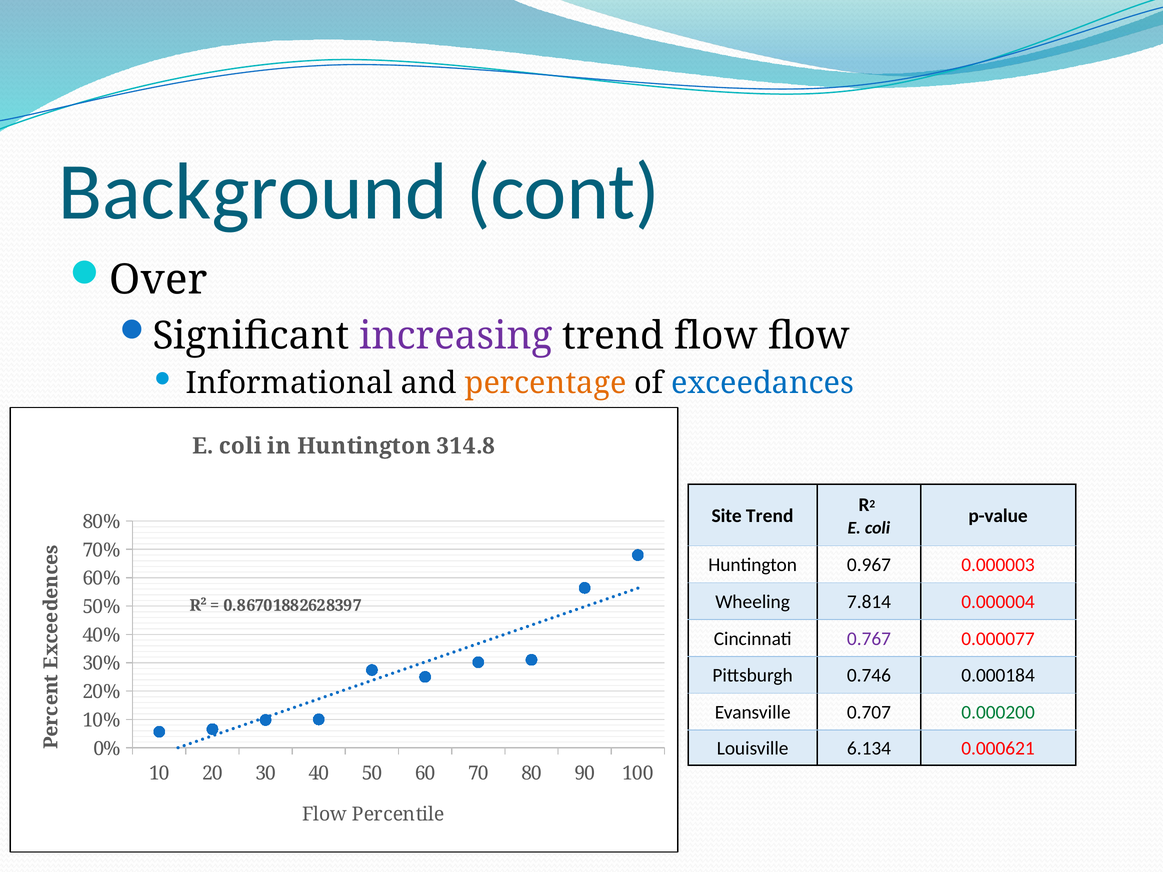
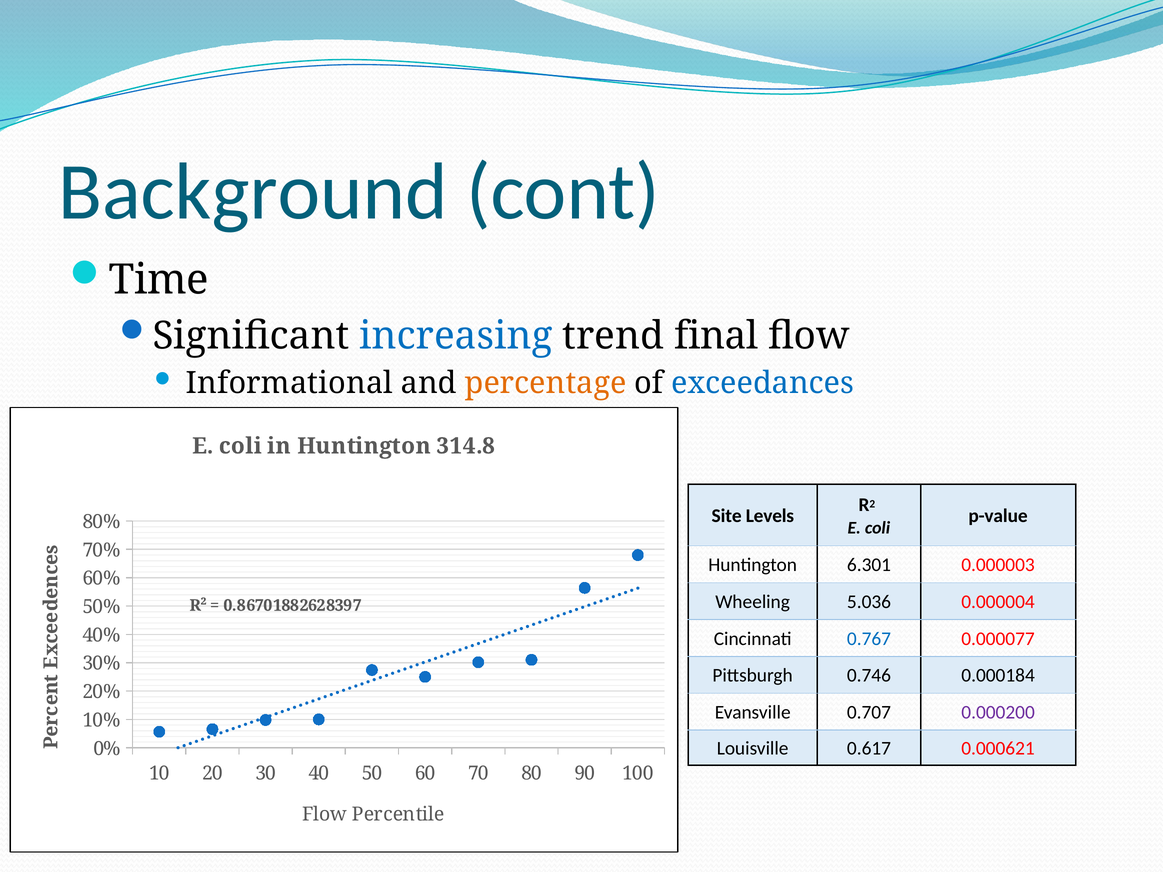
Over: Over -> Time (159, 280)
increasing colour: purple -> blue (456, 336)
trend flow: flow -> final (716, 336)
Site Trend: Trend -> Levels (770, 516)
0.967: 0.967 -> 6.301 (869, 565)
7.814: 7.814 -> 5.036 (869, 602)
0.767 colour: purple -> blue (869, 639)
0.000200 colour: green -> purple (998, 713)
6.134: 6.134 -> 0.617 (869, 749)
